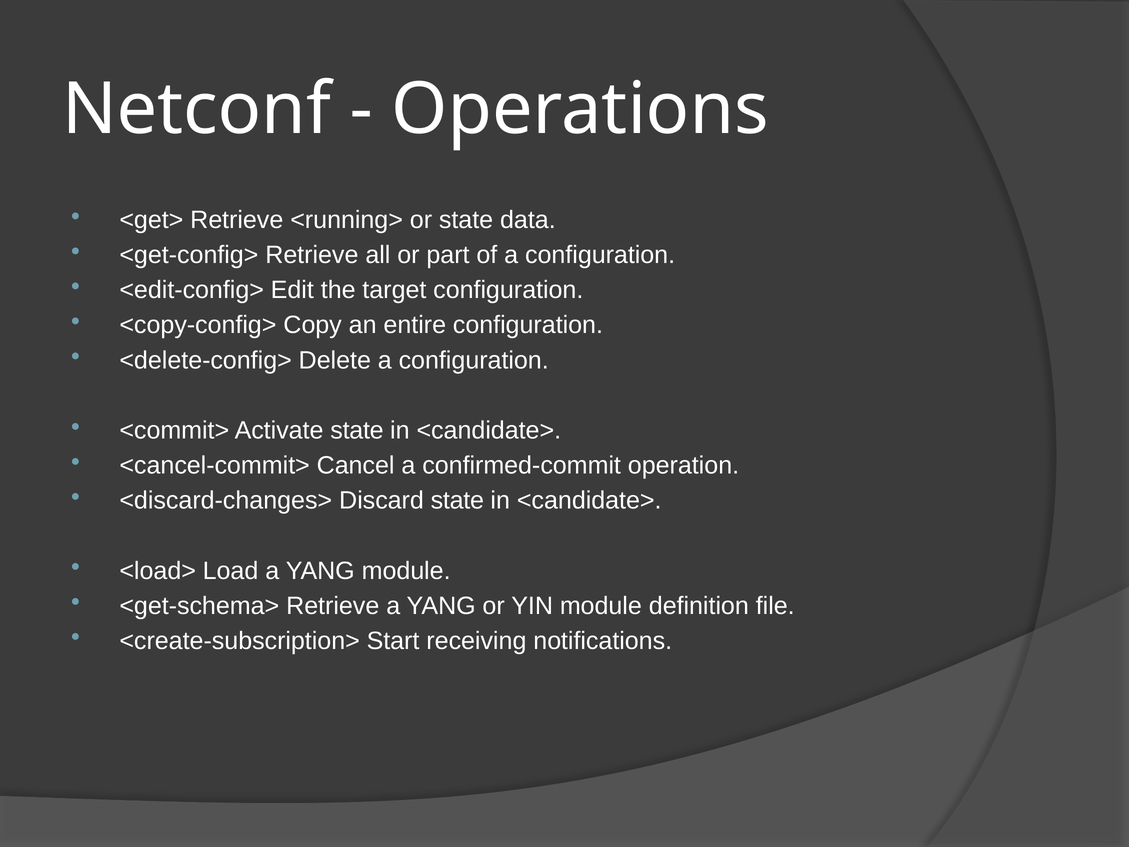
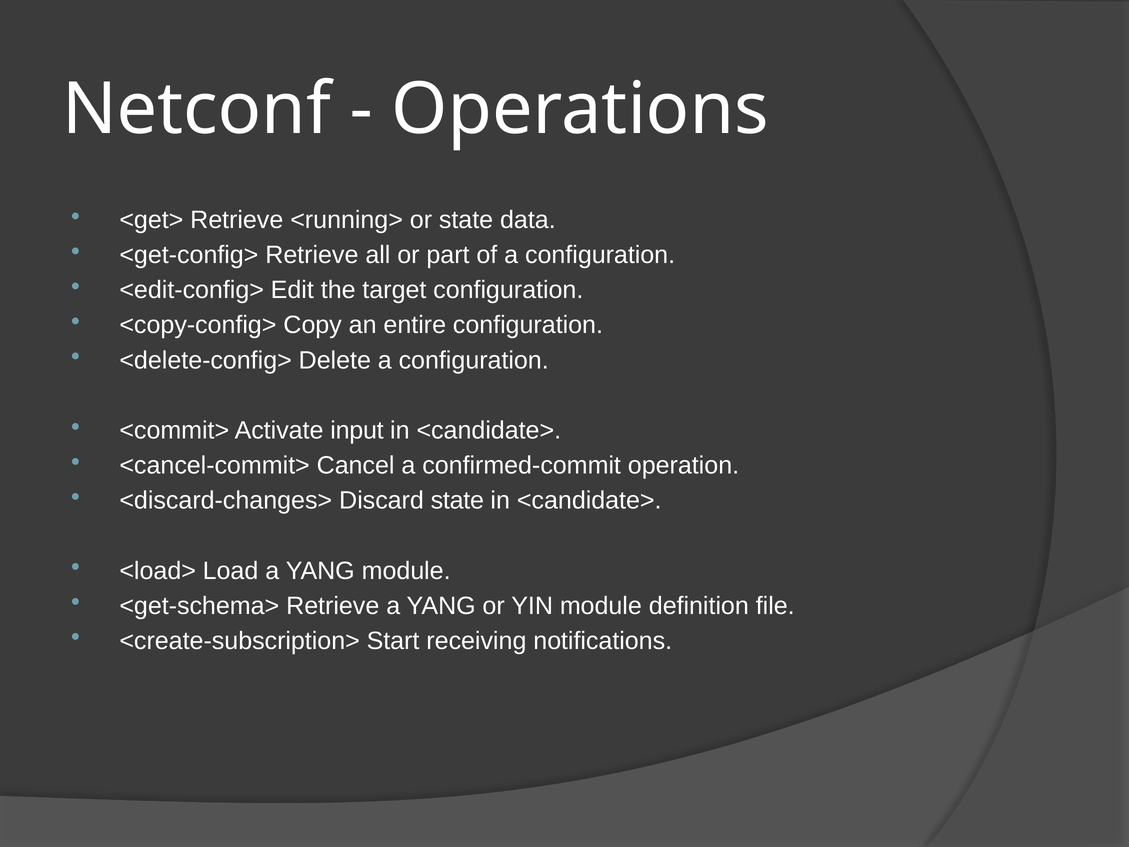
Activate state: state -> input (357, 430)
